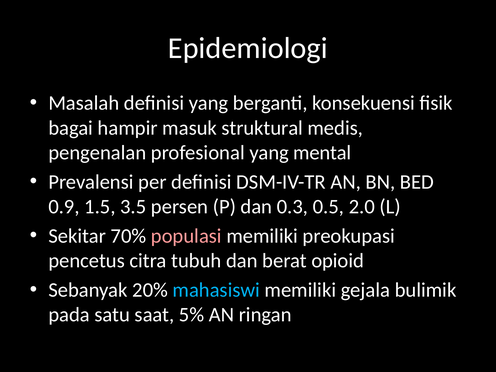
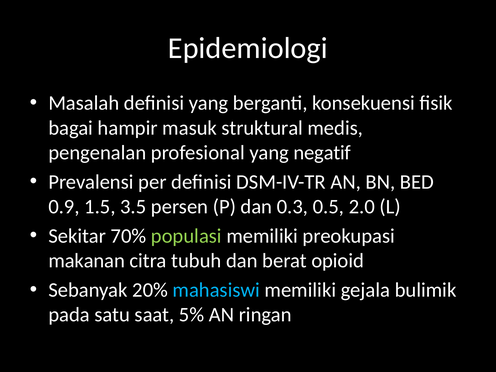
mental: mental -> negatif (322, 153)
populasi colour: pink -> light green (186, 236)
pencetus: pencetus -> makanan (87, 261)
